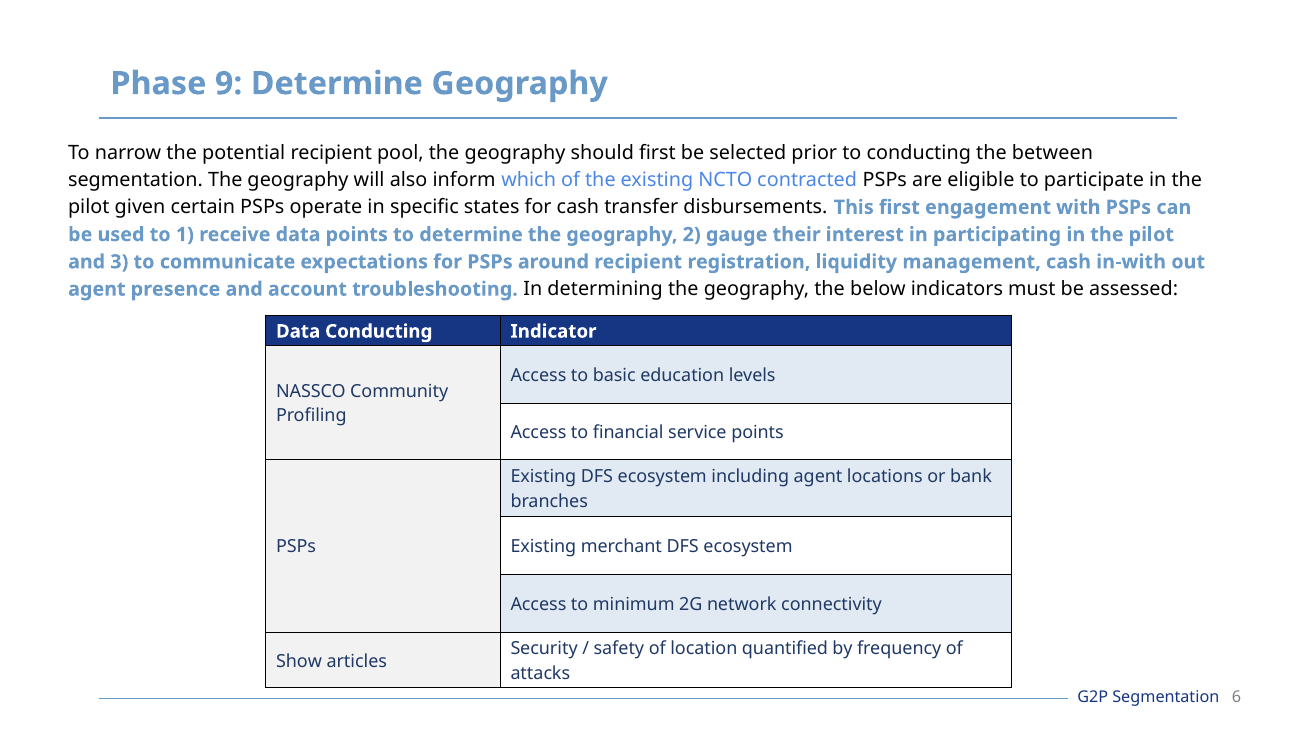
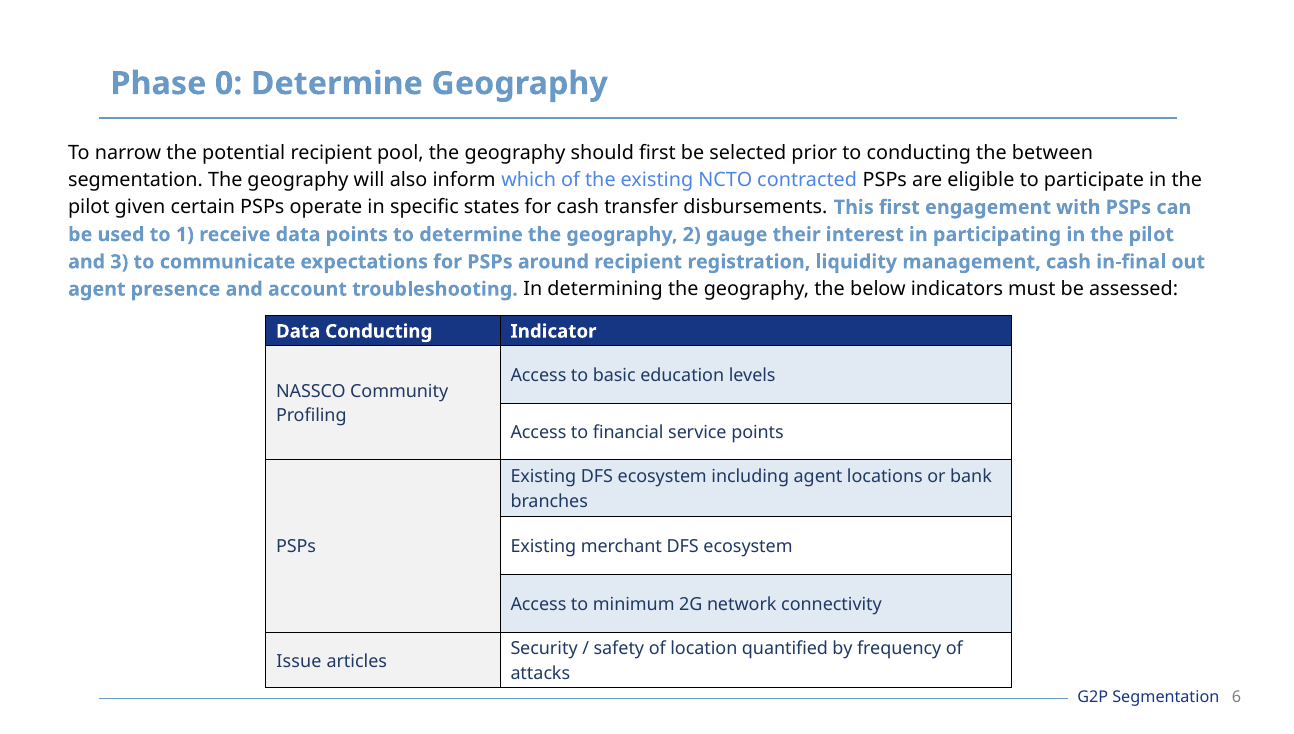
9: 9 -> 0 (229, 84)
in-with: in-with -> in-final (1131, 262)
Show: Show -> Issue (299, 661)
